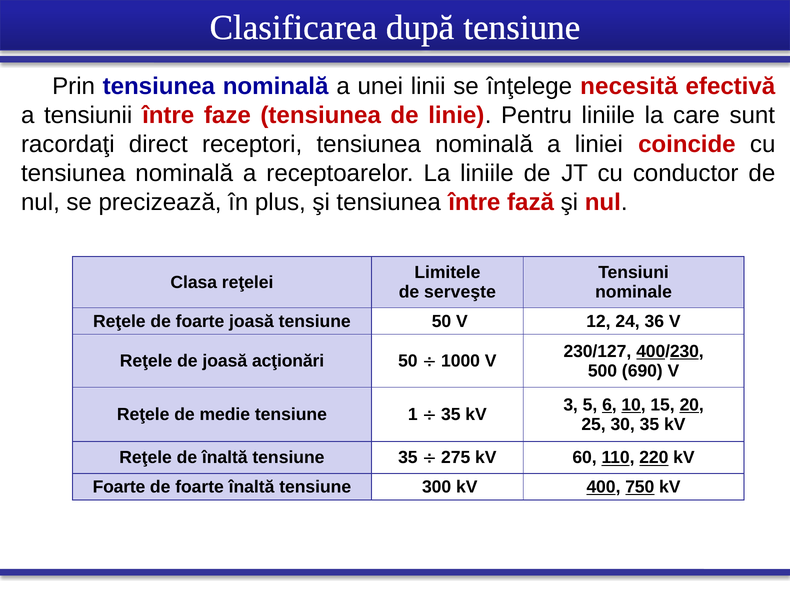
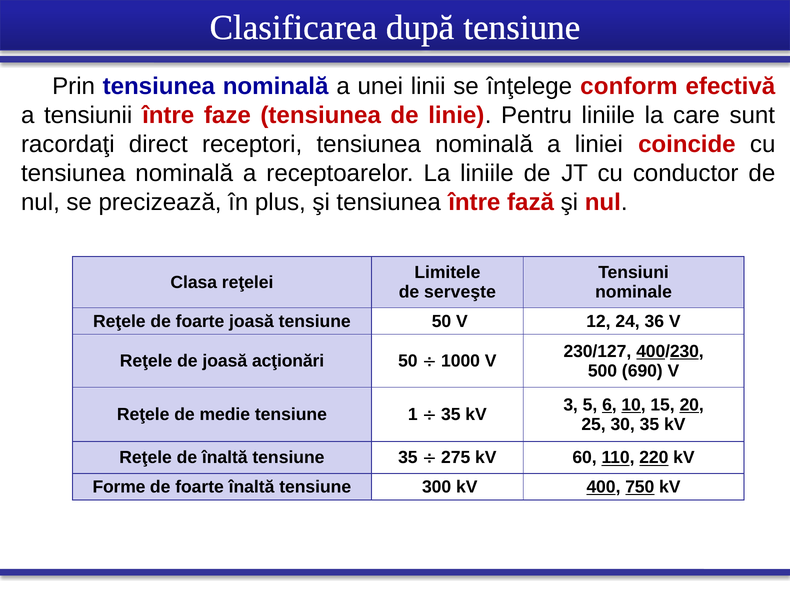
necesită: necesită -> conform (629, 86)
Foarte: Foarte -> Forme (119, 487)
